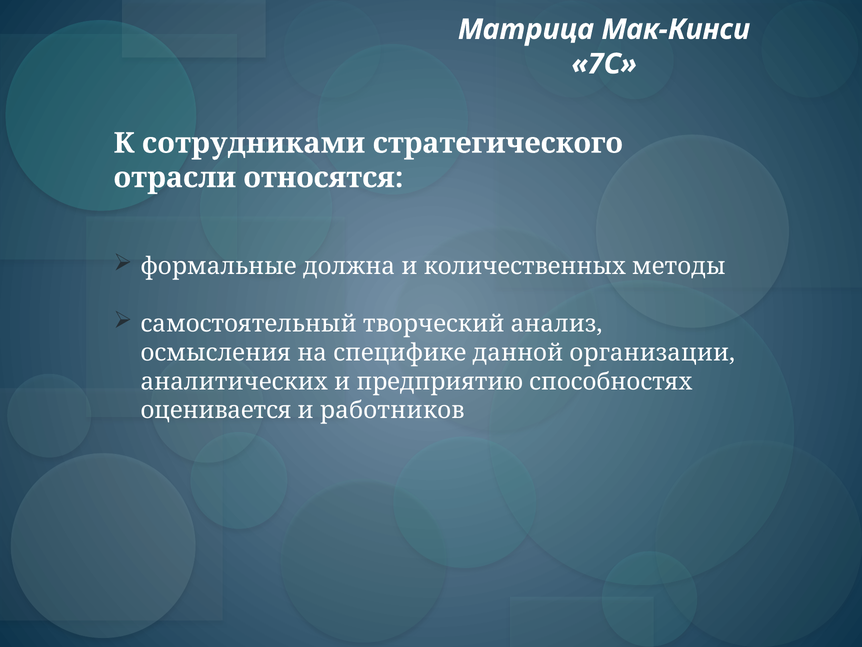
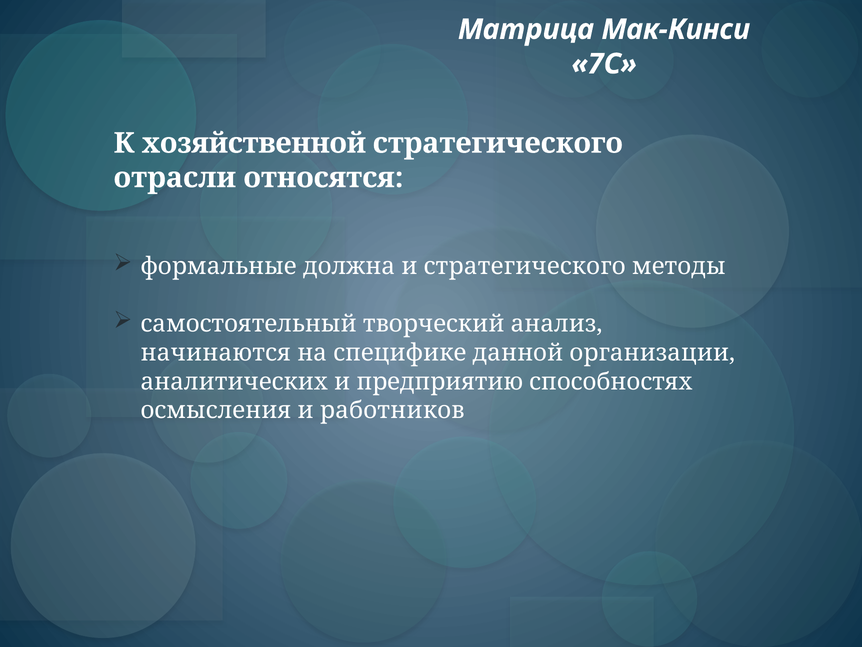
сотрудниками: сотрудниками -> хозяйственной (254, 143)
и количественных: количественных -> стратегического (525, 266)
осмысления: осмысления -> начинаются (216, 353)
оценивается: оценивается -> осмысления (216, 410)
